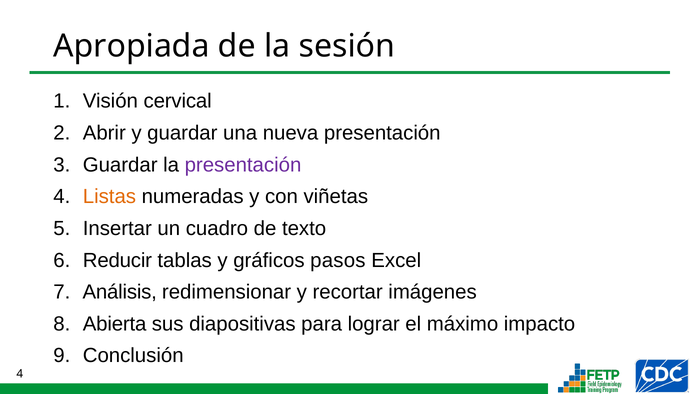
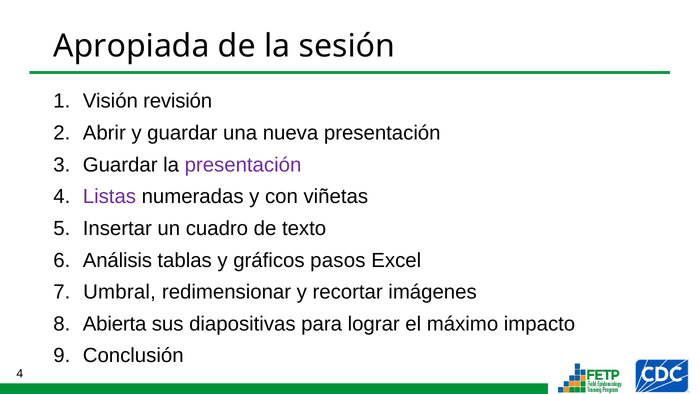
cervical: cervical -> revisión (178, 101)
Listas colour: orange -> purple (109, 197)
Reducir: Reducir -> Análisis (117, 260)
Análisis: Análisis -> Umbral (119, 292)
